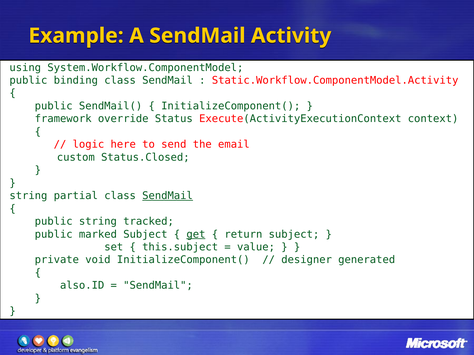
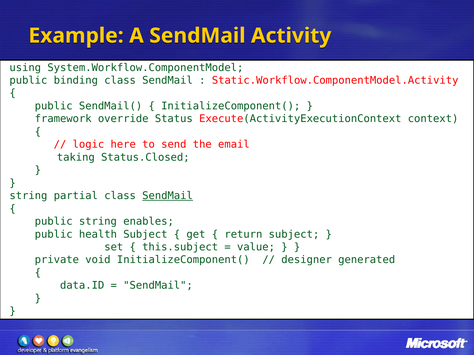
custom: custom -> taking (76, 158)
tracked: tracked -> enables (149, 222)
marked: marked -> health (98, 235)
get underline: present -> none (196, 235)
also.ID: also.ID -> data.ID (82, 286)
